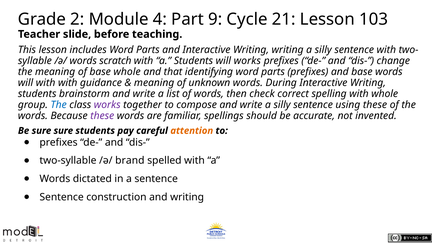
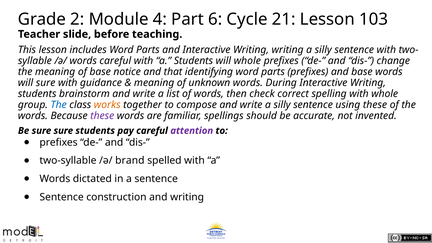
9: 9 -> 6 (215, 19)
words scratch: scratch -> careful (115, 61)
will works: works -> whole (247, 61)
base whole: whole -> notice (127, 72)
will with: with -> sure (46, 83)
works colour: purple -> orange (107, 105)
attention colour: orange -> purple (192, 131)
